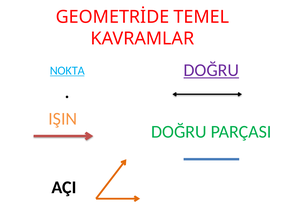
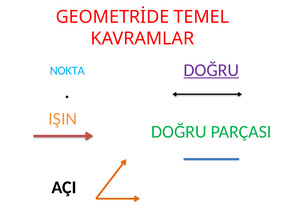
NOKTA underline: present -> none (67, 70)
